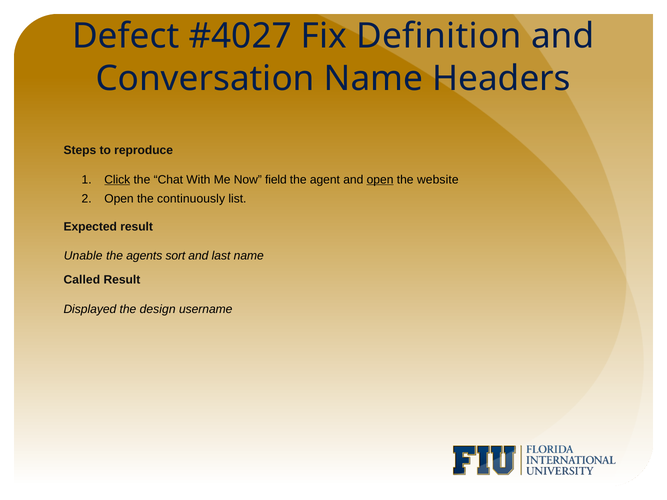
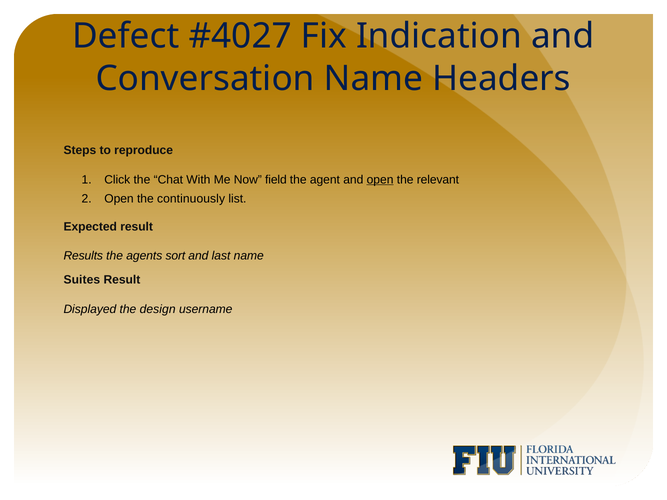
Definition: Definition -> Indication (439, 36)
Click underline: present -> none (117, 180)
website: website -> relevant (438, 180)
Unable: Unable -> Results (83, 256)
Called: Called -> Suites (82, 280)
